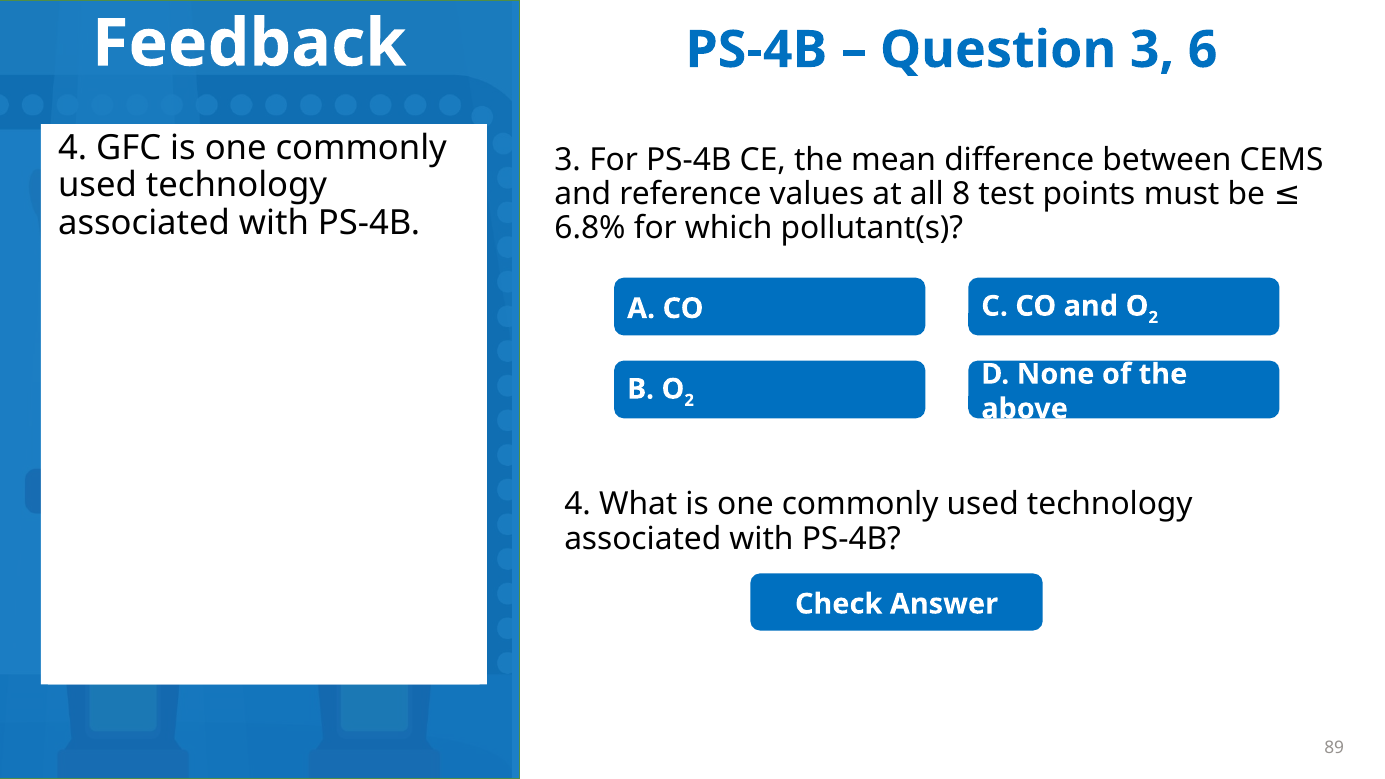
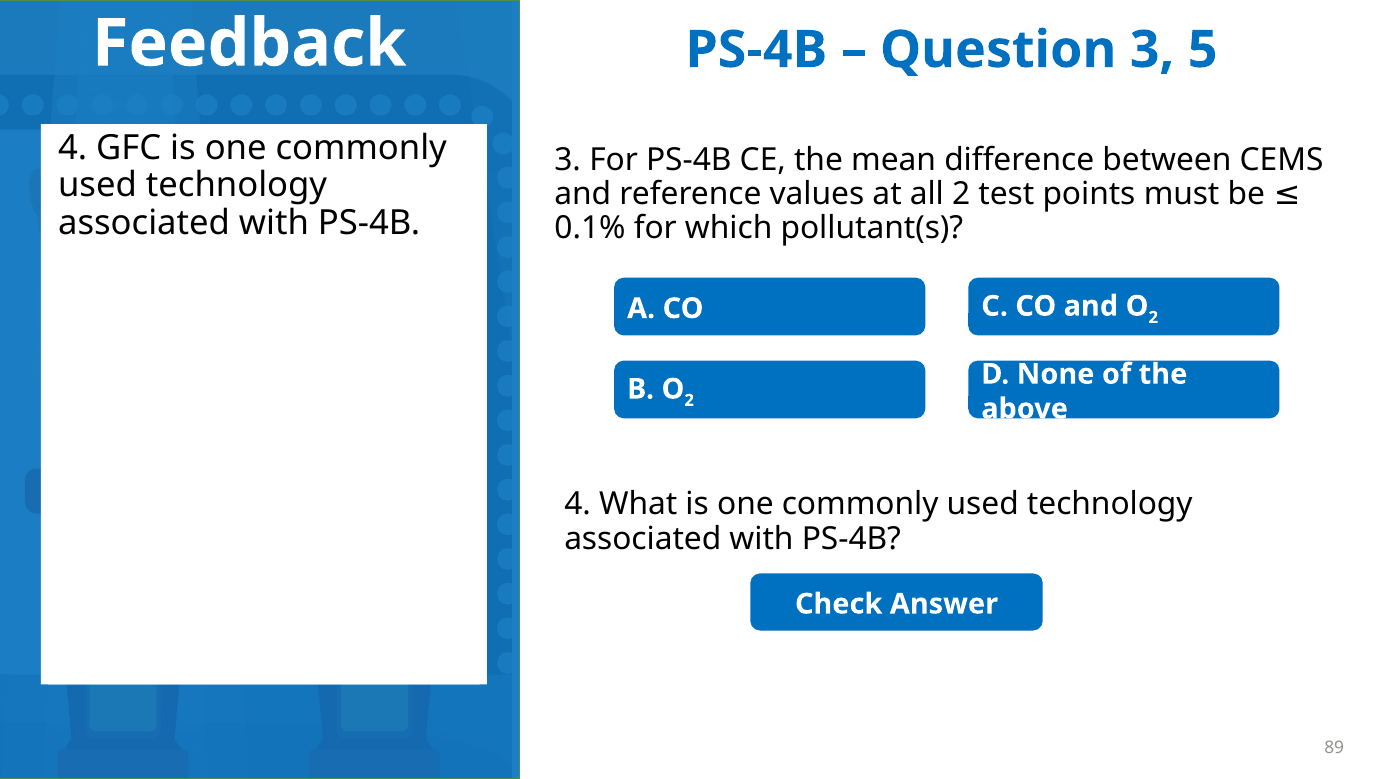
6: 6 -> 5 (1203, 50)
all 8: 8 -> 2 (961, 194)
6.8%: 6.8% -> 0.1% (590, 228)
